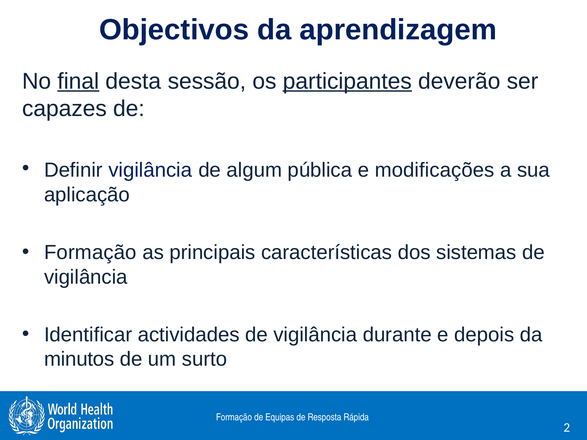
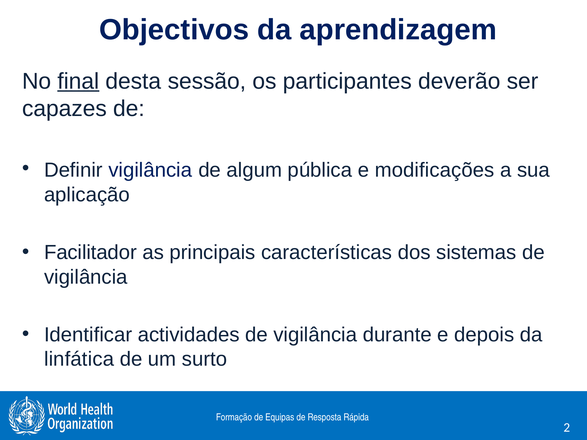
participantes underline: present -> none (347, 81)
Formação: Formação -> Facilitador (90, 253)
minutos: minutos -> linfática (79, 359)
